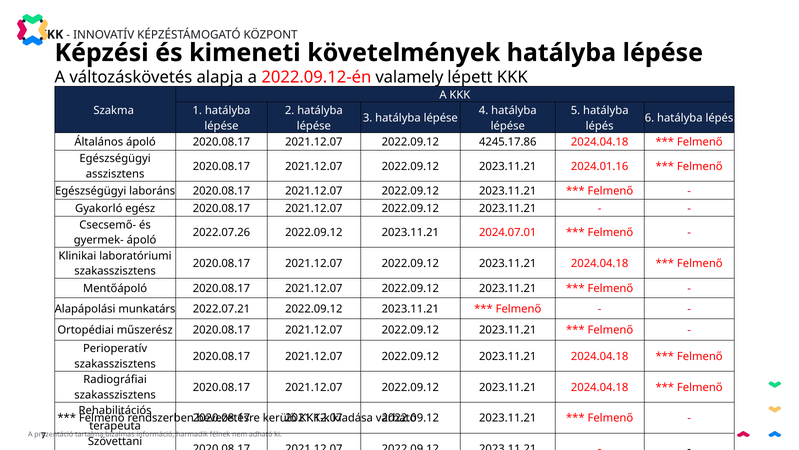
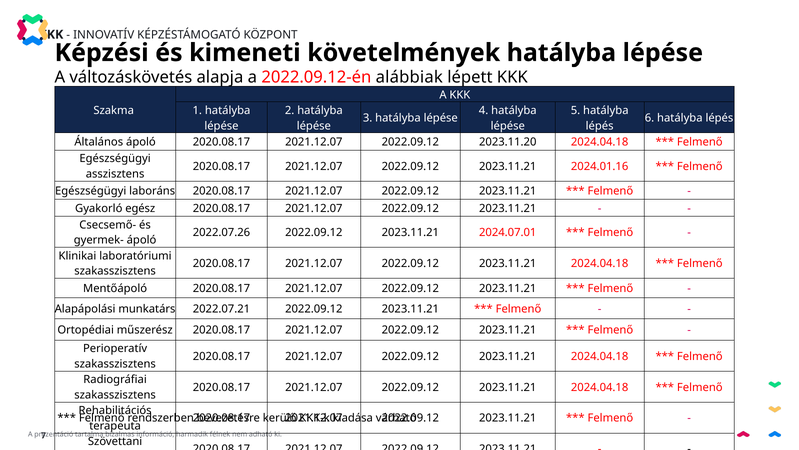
valamely: valamely -> alábbiak (409, 77)
4245.17.86: 4245.17.86 -> 2023.11.20 (508, 142)
